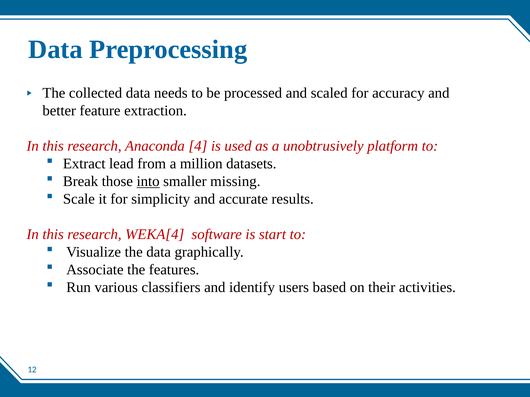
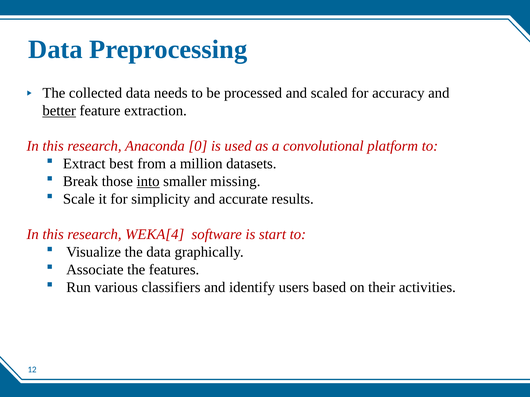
better underline: none -> present (59, 111)
4: 4 -> 0 (198, 146)
unobtrusively: unobtrusively -> convolutional (323, 146)
lead: lead -> best (121, 164)
